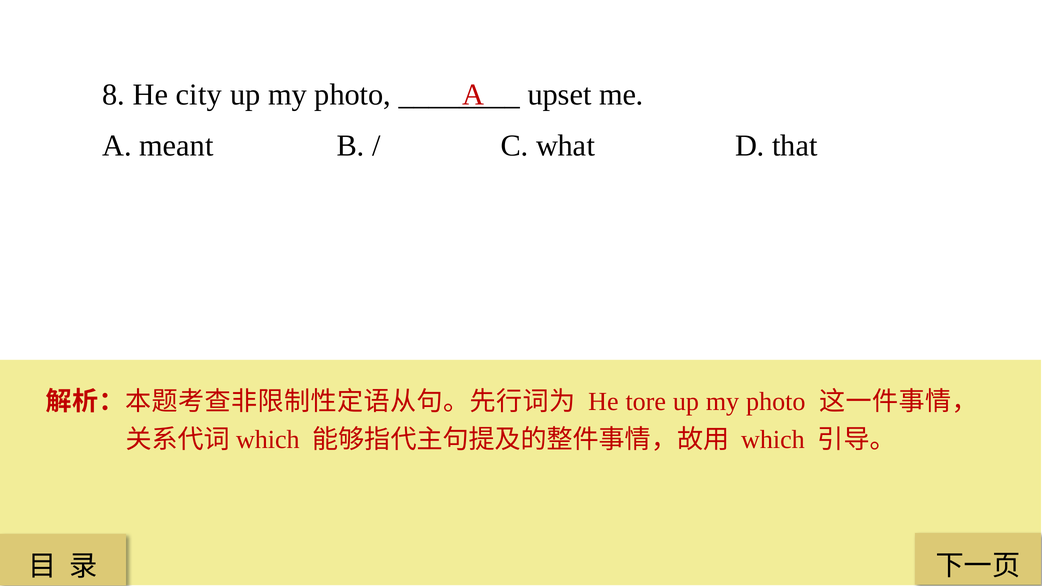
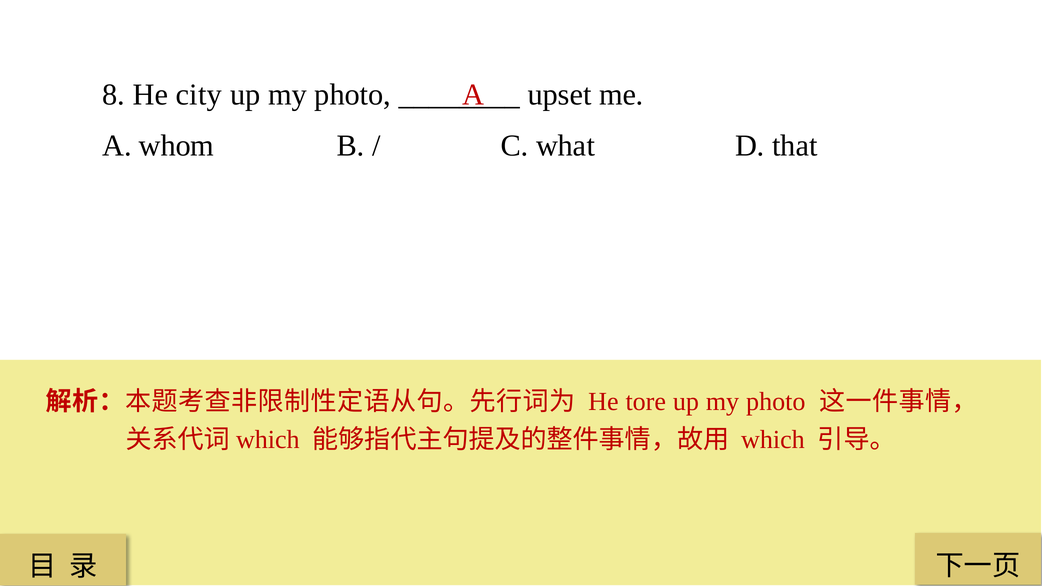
meant: meant -> whom (177, 146)
